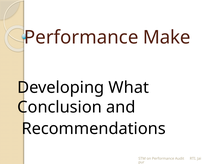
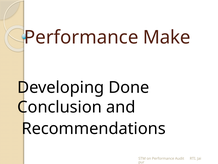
What: What -> Done (129, 87)
